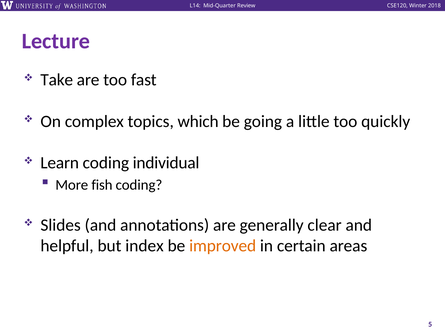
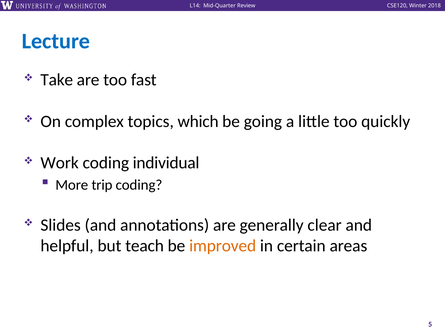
Lecture colour: purple -> blue (56, 41)
Learn: Learn -> Work (60, 163)
fish: fish -> trip (102, 185)
index: index -> teach (145, 246)
